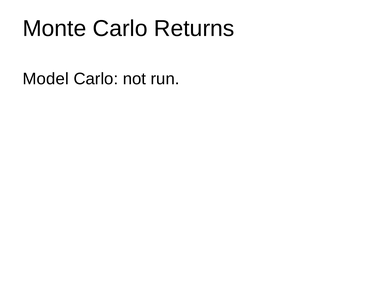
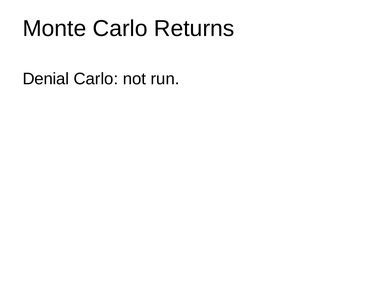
Model: Model -> Denial (46, 79)
